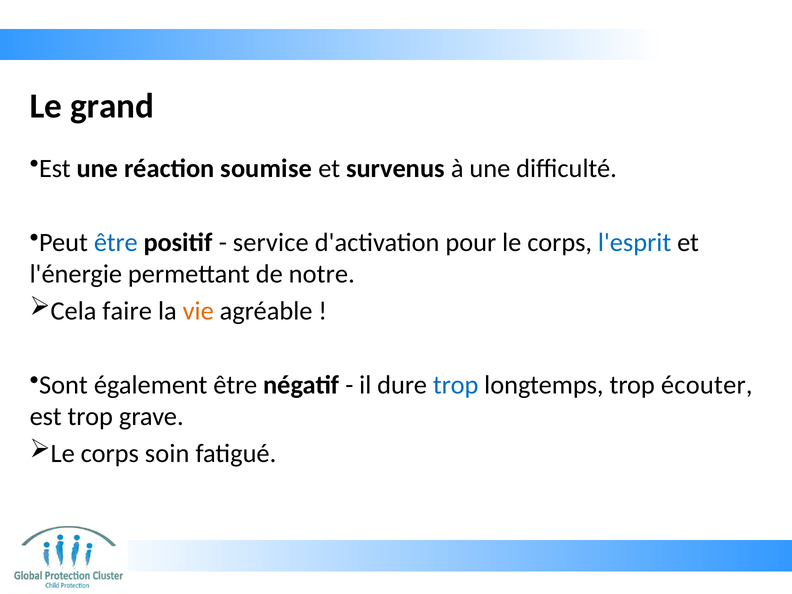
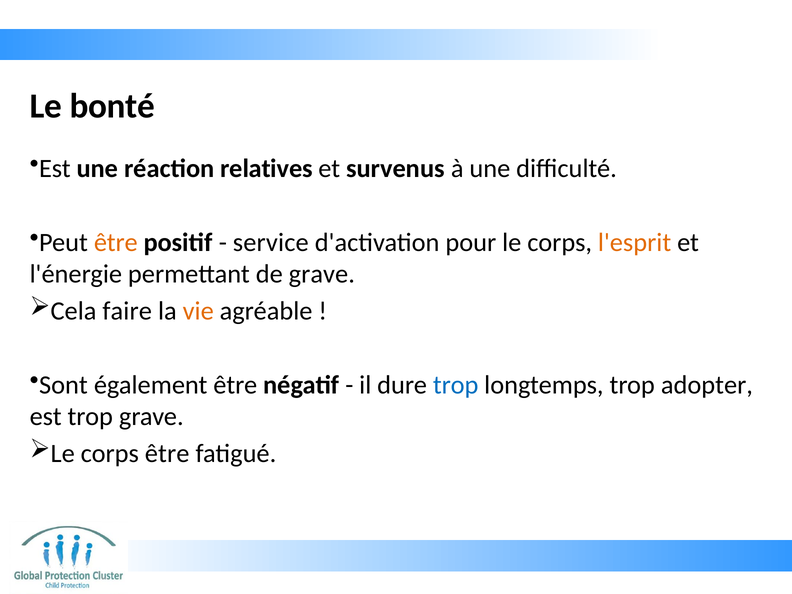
grand: grand -> bonté (112, 106)
soumise: soumise -> relatives (266, 168)
être colour: blue -> orange (116, 242)
l'esprit colour: blue -> orange (635, 242)
de notre: notre -> grave (322, 274)
écouter: écouter -> adopter (707, 385)
corps soin: soin -> être (167, 454)
